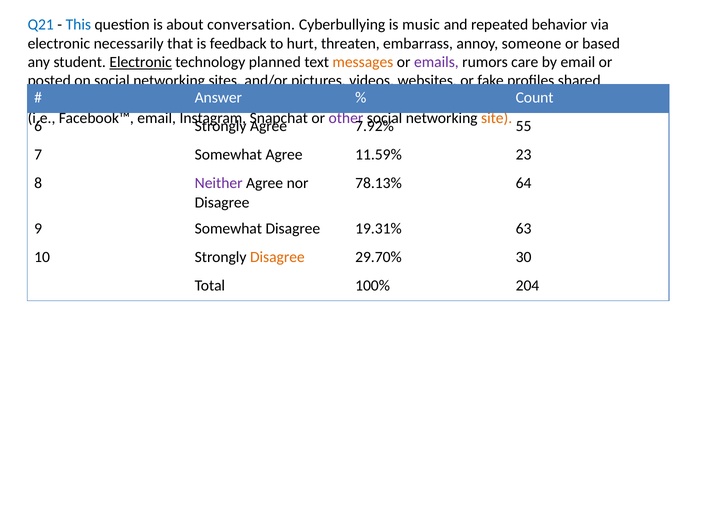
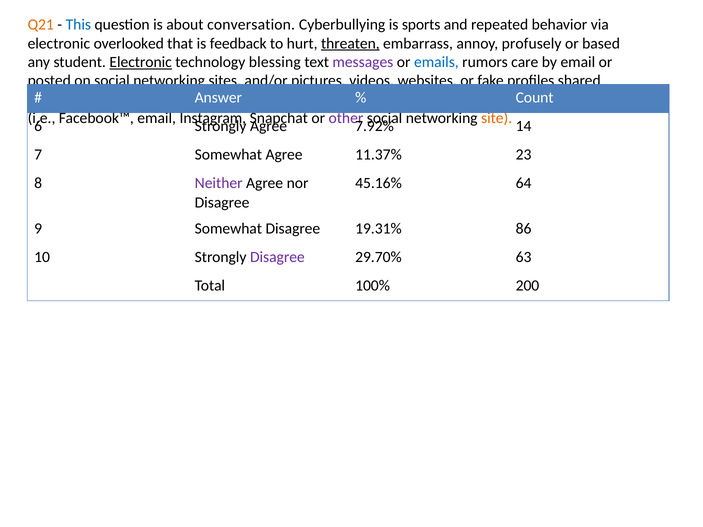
Q21 colour: blue -> orange (41, 25)
music: music -> sports (421, 25)
necessarily: necessarily -> overlooked (129, 43)
threaten underline: none -> present (350, 43)
someone: someone -> profusely (532, 43)
planned: planned -> blessing (275, 62)
messages colour: orange -> purple (363, 62)
emails colour: purple -> blue (436, 62)
55: 55 -> 14 (524, 126)
11.59%: 11.59% -> 11.37% (378, 155)
78.13%: 78.13% -> 45.16% (378, 183)
63: 63 -> 86 (524, 229)
Disagree colour: orange -> purple (277, 257)
30: 30 -> 63 (524, 257)
204: 204 -> 200 (527, 286)
